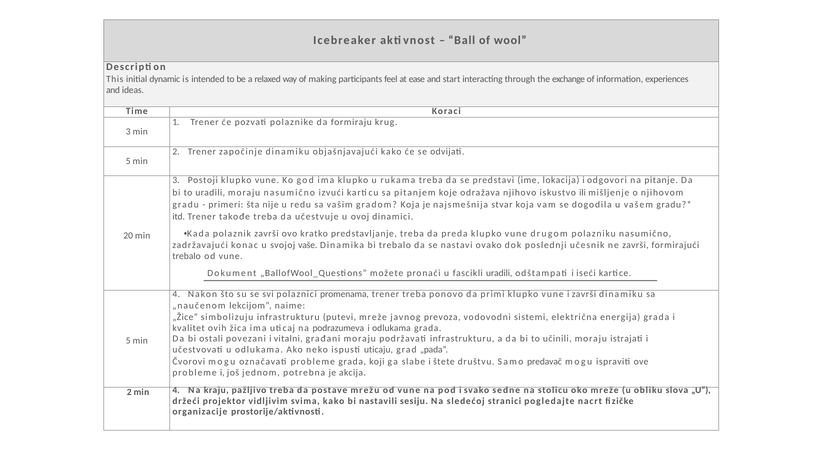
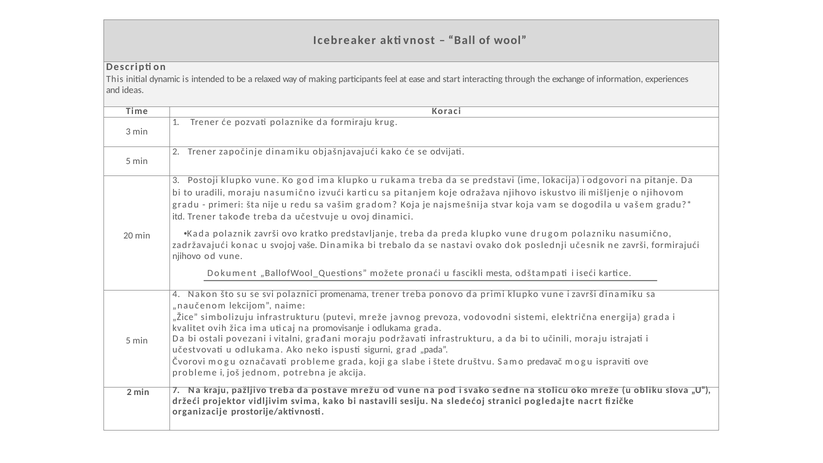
trebalo: trebalo -> njihovo (187, 256)
fascikli uradili: uradili -> mesta (499, 273)
podrazumeva: podrazumeva -> promovisanje (338, 328)
uticaju: uticaju -> sigurni (378, 350)
2 min 4: 4 -> 7 (176, 390)
